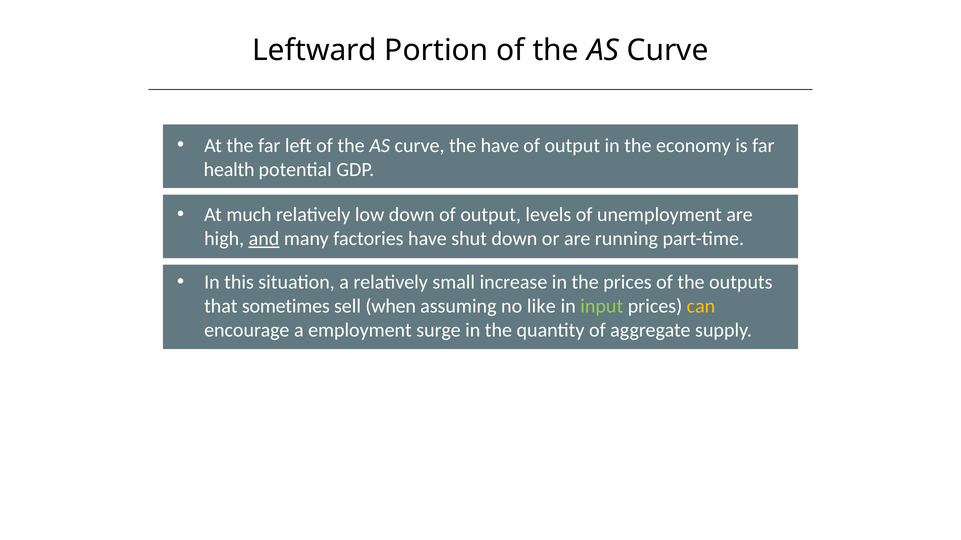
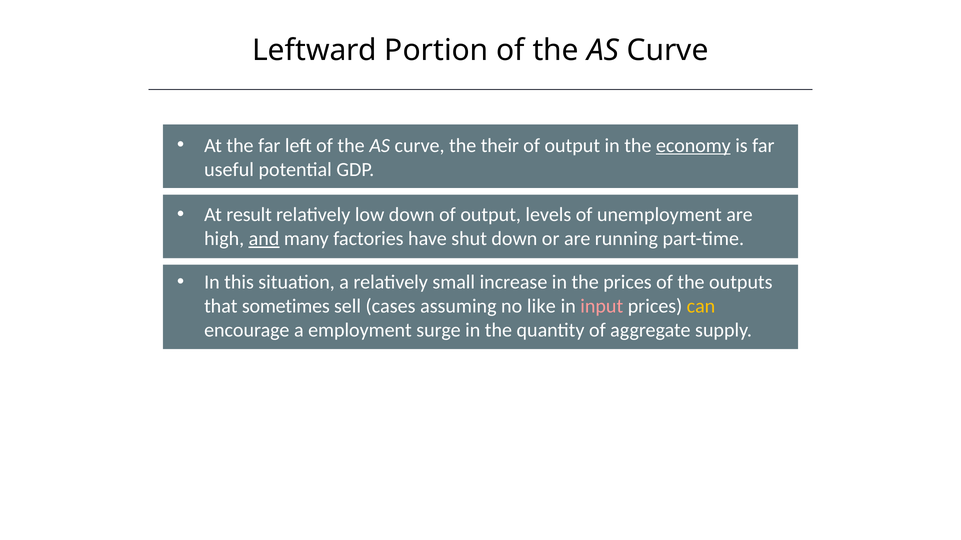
the have: have -> their (500, 146)
economy underline: none -> present (693, 146)
health: health -> useful (229, 170)
much: much -> result (249, 215)
when: when -> cases (391, 307)
input colour: light green -> pink (602, 307)
